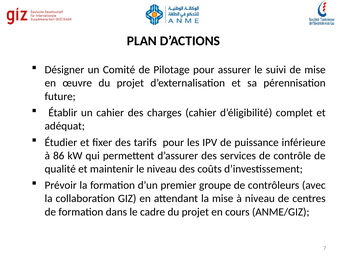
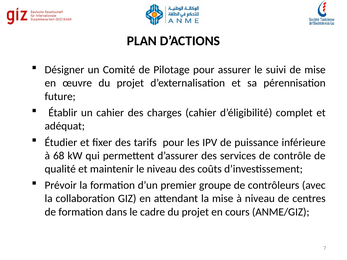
86: 86 -> 68 (59, 156)
